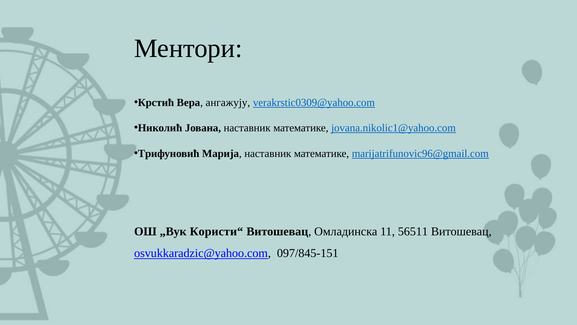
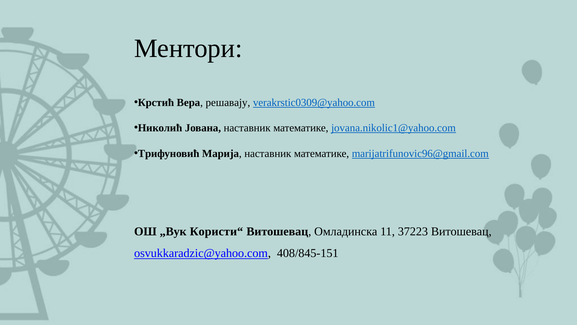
ангажују: ангажују -> решавају (228, 102)
56511: 56511 -> 37223 (413, 231)
097/845-151: 097/845-151 -> 408/845-151 (308, 253)
